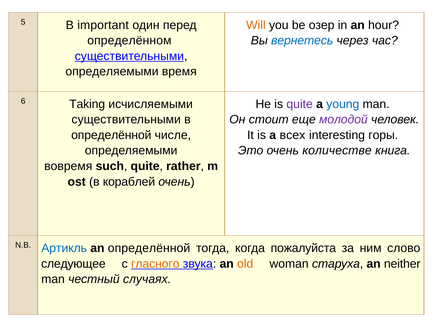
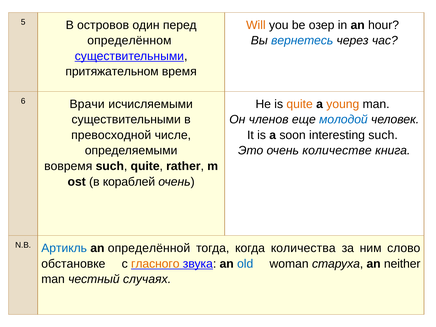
important: important -> островов (103, 25)
определяемыми: определяемыми -> притяжательном (112, 72)
Taking: Taking -> Врачи (87, 104)
quite colour: purple -> orange (300, 104)
young colour: blue -> orange (343, 104)
стоит: стоит -> членов (269, 120)
молодой colour: purple -> blue (343, 120)
определённой: определённой -> превосходной (111, 135)
всех: всех -> soon (293, 135)
interesting горы: горы -> such (383, 135)
пожалуйста: пожалуйста -> количества (303, 248)
следующее: следующее -> обстановке (73, 264)
old colour: orange -> blue (245, 264)
